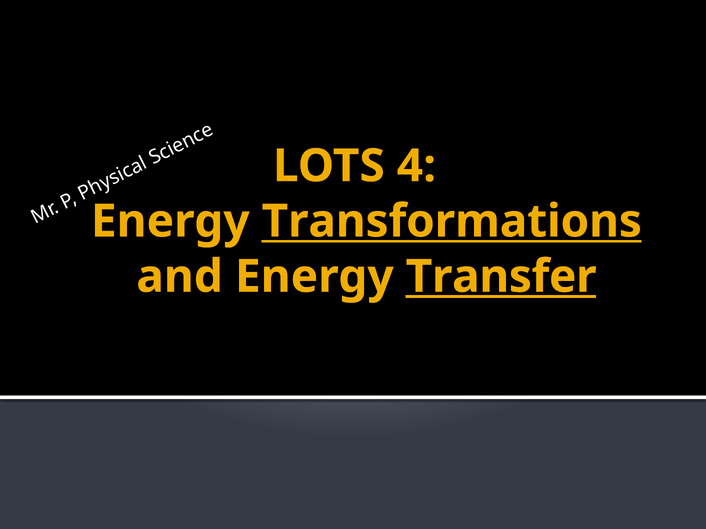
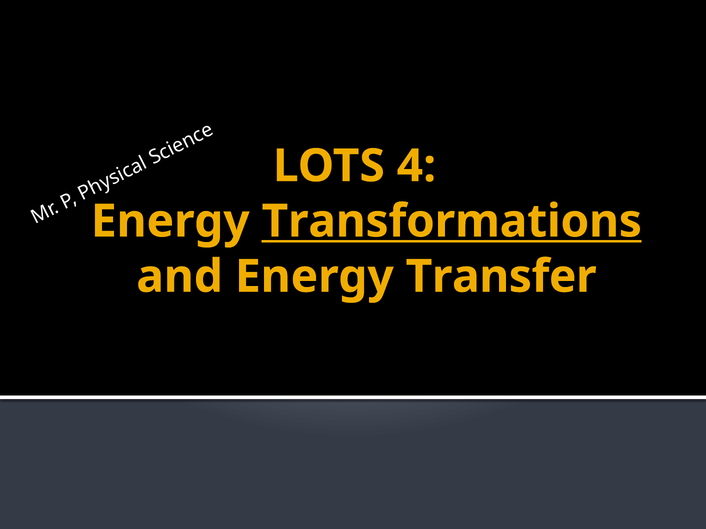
Transfer underline: present -> none (501, 277)
